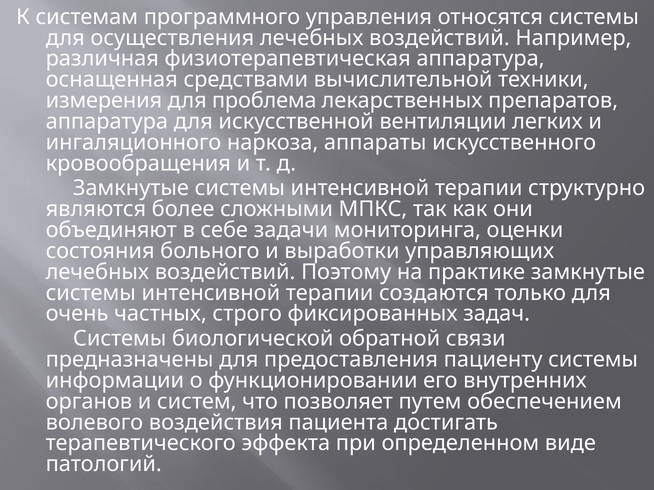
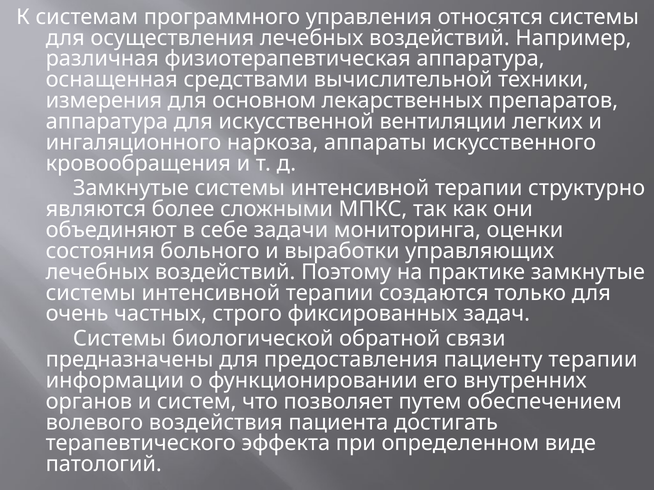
проблема: проблема -> основном (264, 101)
пациенту системы: системы -> терапии (593, 360)
